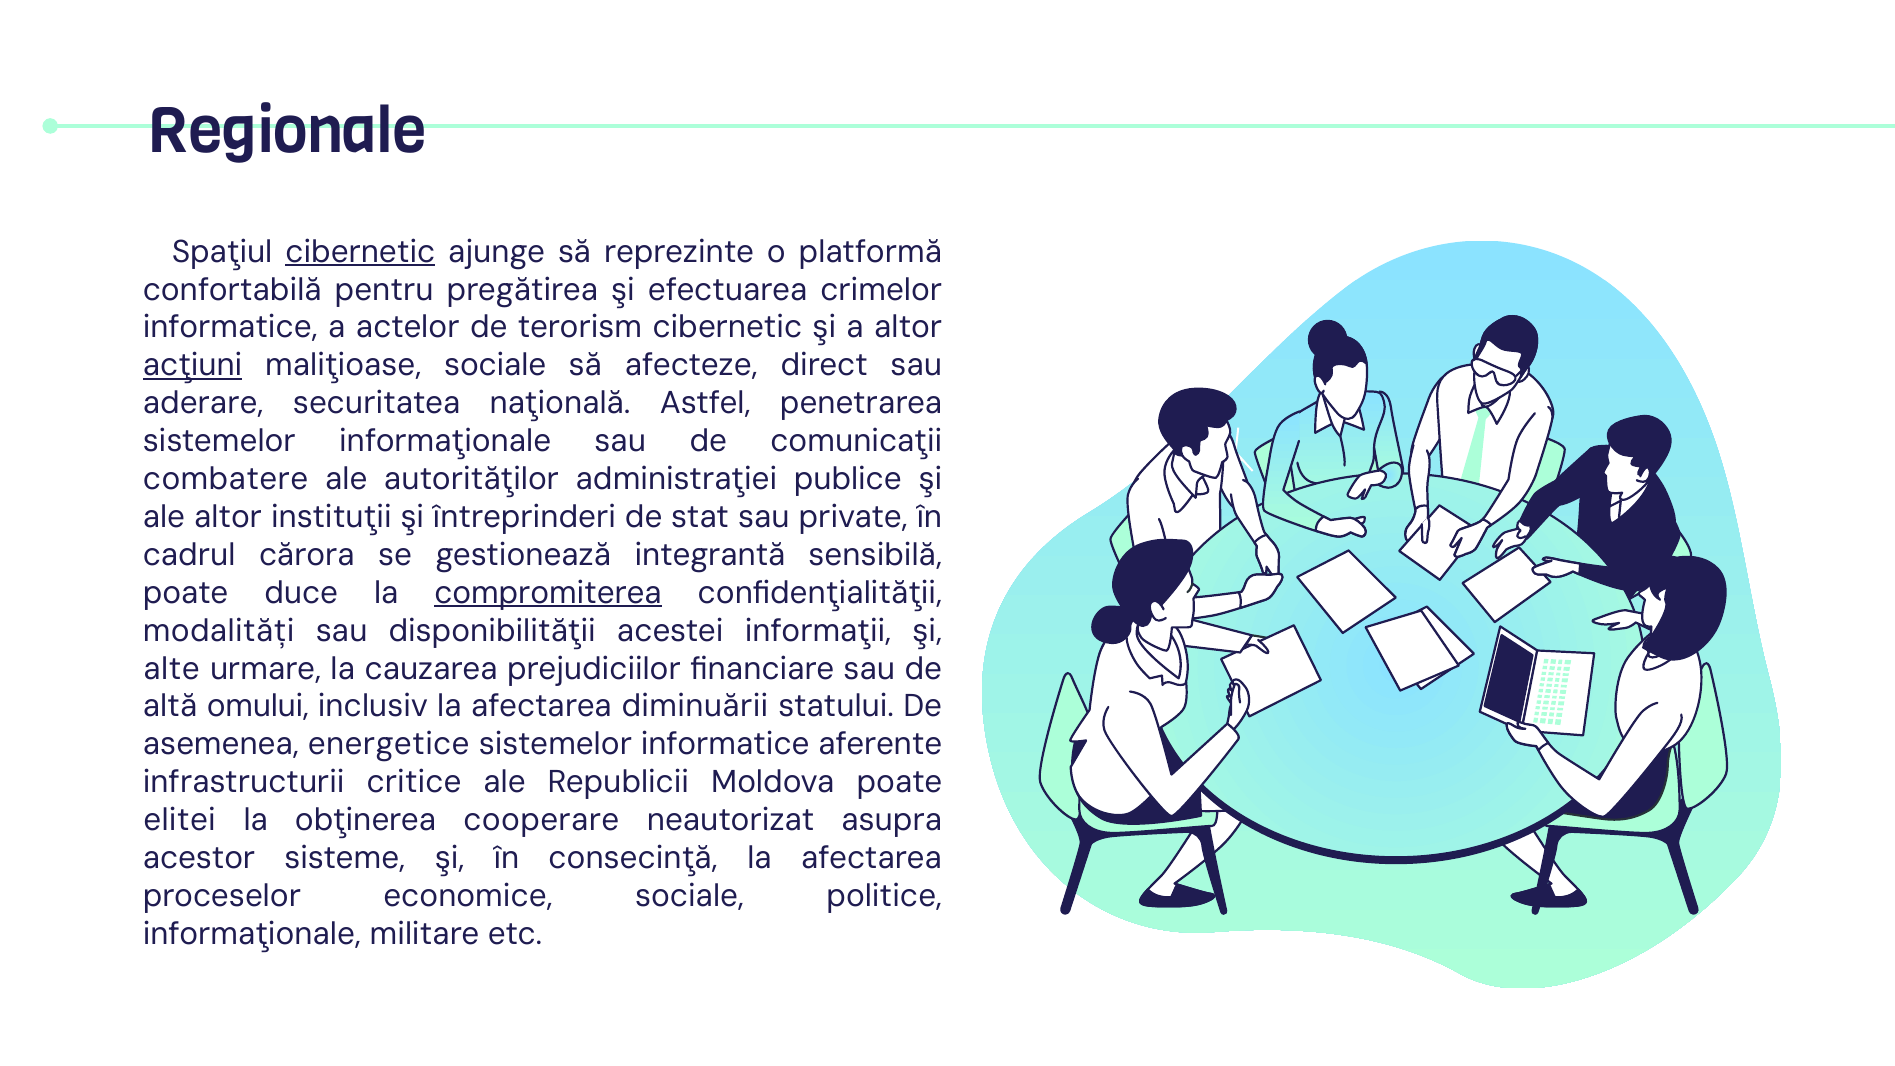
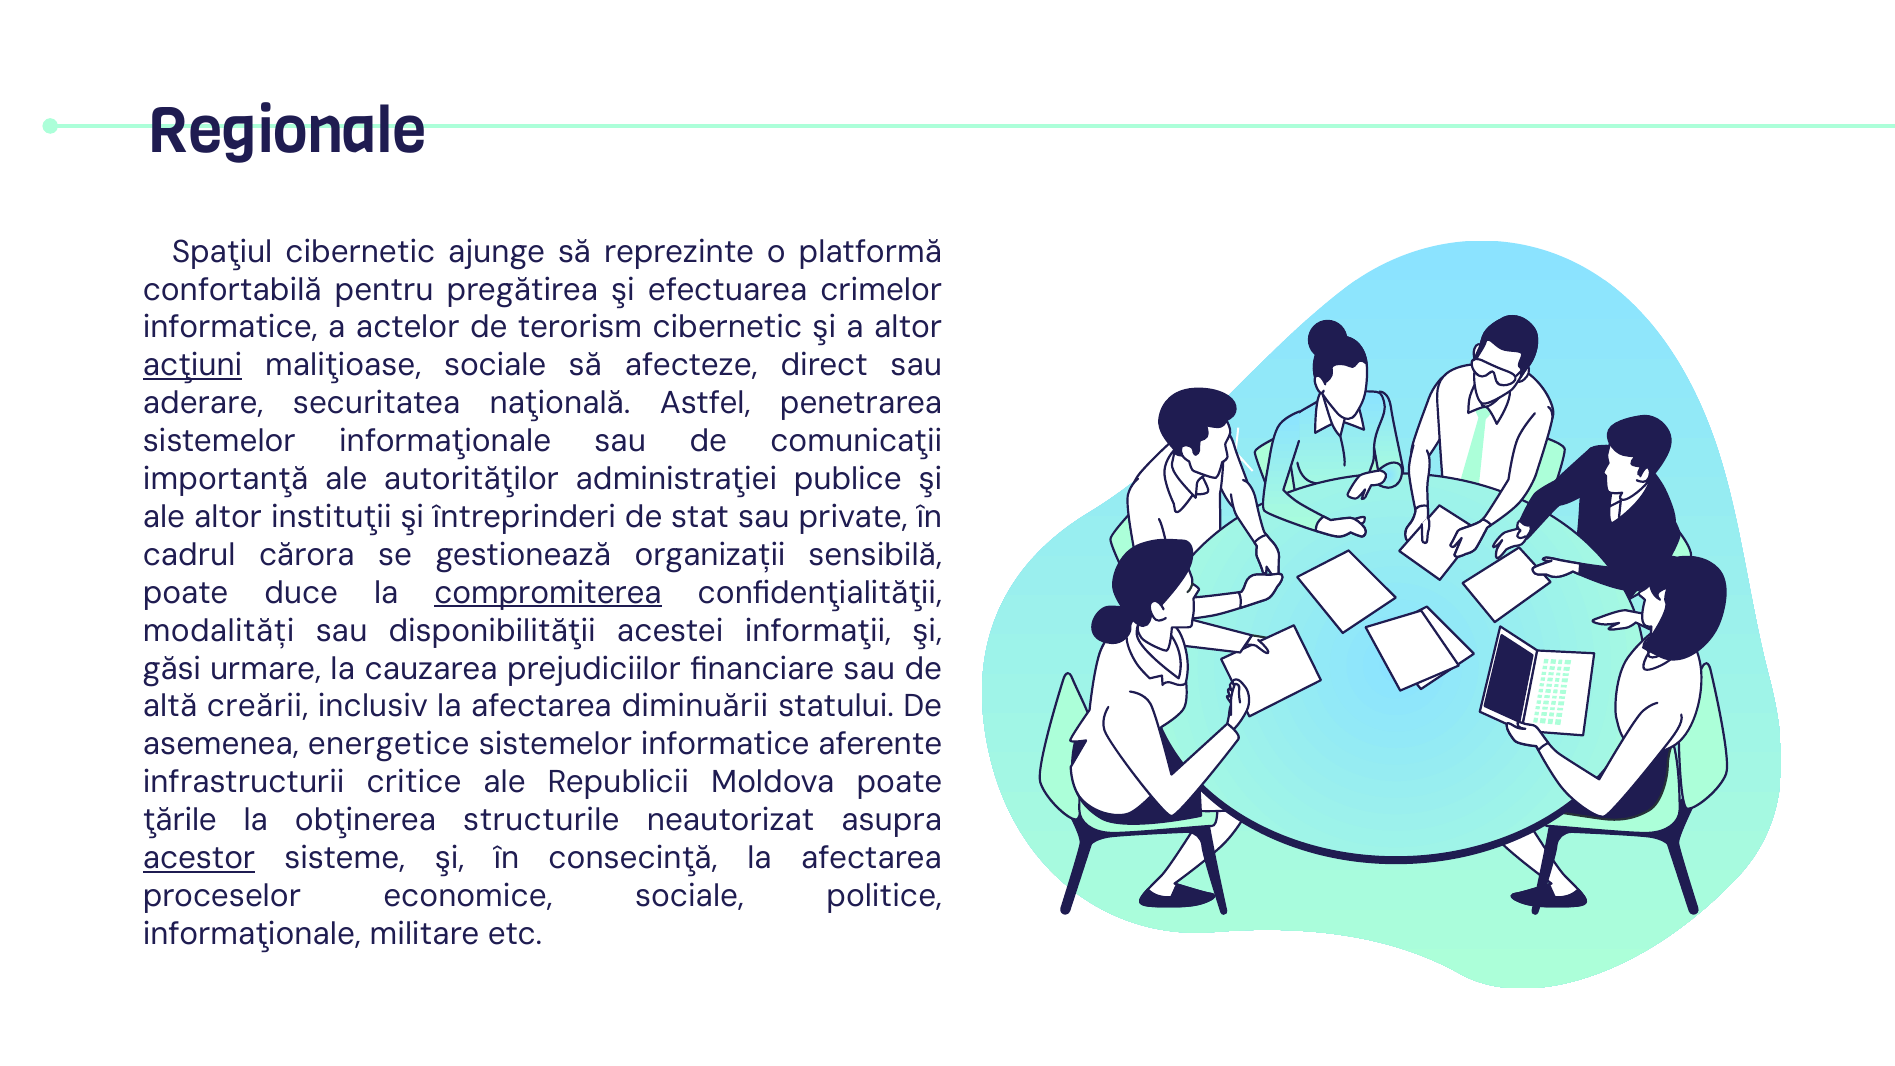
cibernetic underline: present -> none (360, 252)
combatere: combatere -> importanţă (226, 479)
integrantă: integrantă -> organizații (710, 555)
alte: alte -> găsi (172, 669)
omului: omului -> creării (258, 707)
elitei: elitei -> ţările (180, 820)
cooperare: cooperare -> structurile (541, 820)
acestor underline: none -> present (199, 858)
